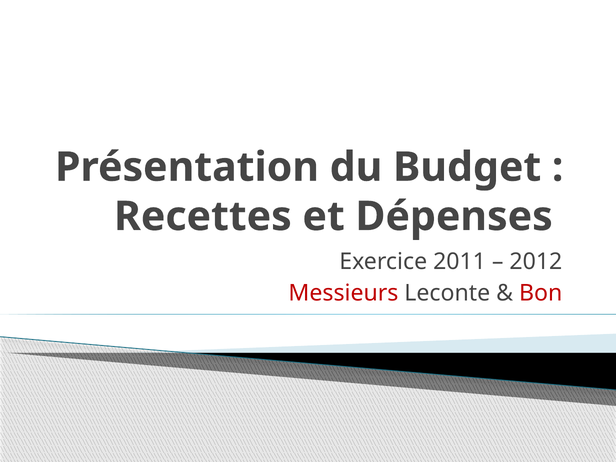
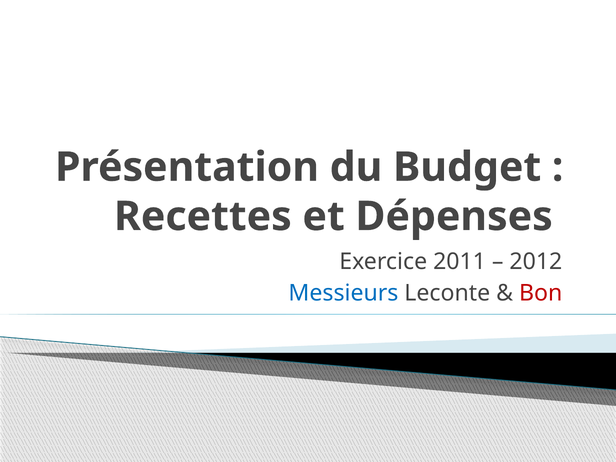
Messieurs colour: red -> blue (343, 293)
